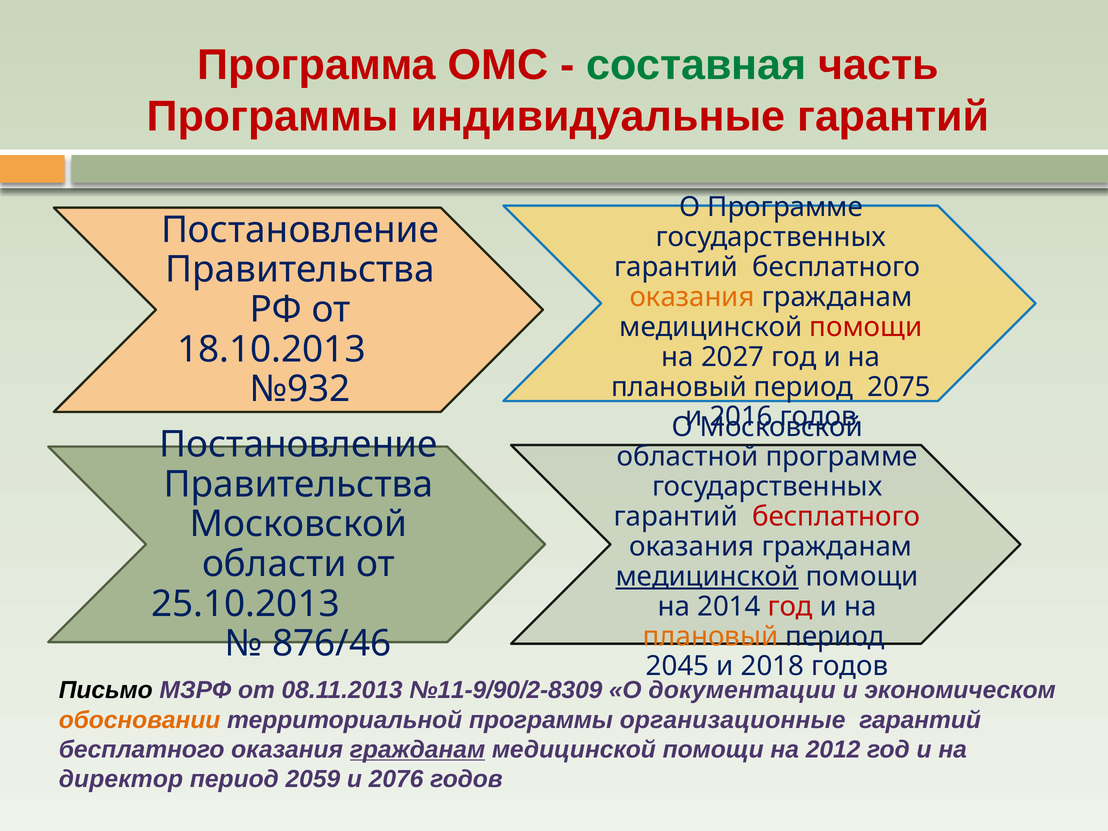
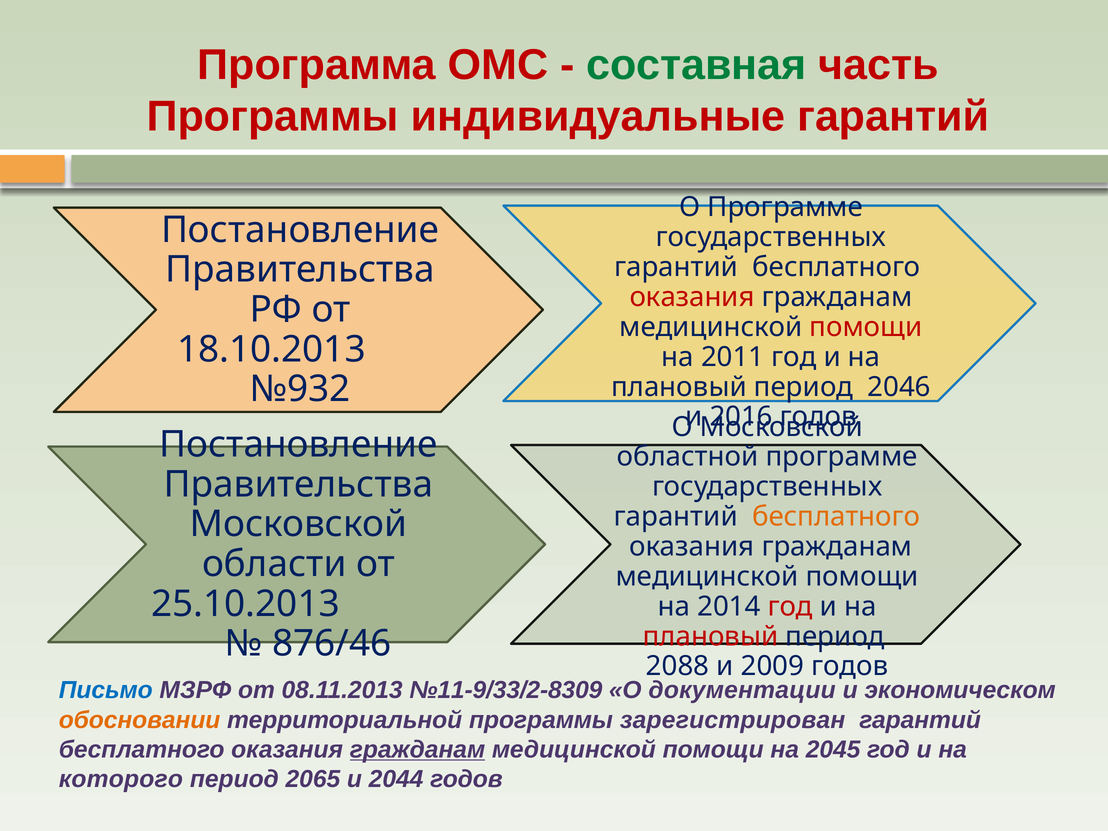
оказания colour: orange -> red (692, 297)
2027: 2027 -> 2011 (733, 357)
2075: 2075 -> 2046 (899, 387)
бесплатного colour: red -> orange (836, 517)
медицинской underline: present -> none (707, 577)
плановый colour: orange -> red (710, 636)
2045: 2045 -> 2088 (678, 666)
2018: 2018 -> 2009 (772, 666)
Письмо colour: black -> blue (106, 690)
№11-9/90/2-8309: №11-9/90/2-8309 -> №11-9/33/2-8309 (506, 690)
организационные: организационные -> зарегистрирован (733, 720)
2012: 2012 -> 2045 (833, 749)
директор: директор -> которого (121, 779)
2059: 2059 -> 2065 (313, 779)
2076: 2076 -> 2044 (396, 779)
